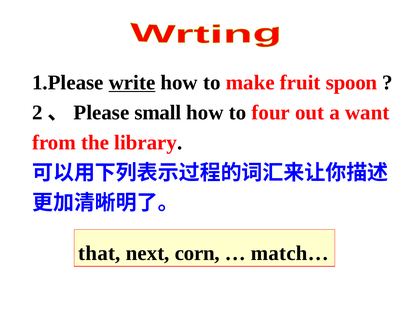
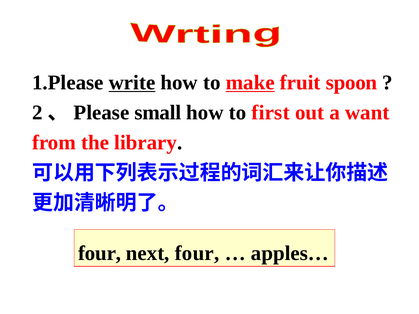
make underline: none -> present (250, 83)
four: four -> first (271, 113)
that: that -> four (100, 253)
next corn: corn -> four (197, 253)
match…: match… -> apples… (290, 253)
